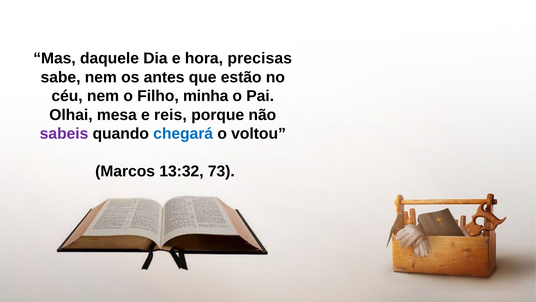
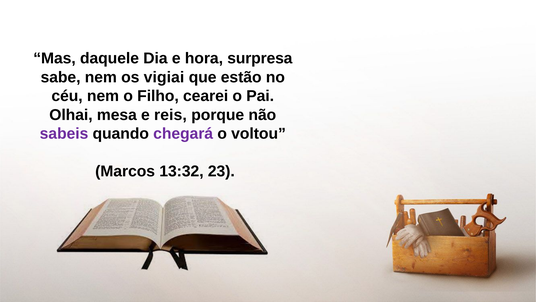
precisas: precisas -> surpresa (260, 58)
antes: antes -> vigiai (164, 77)
minha: minha -> cearei (206, 96)
chegará colour: blue -> purple (183, 133)
73: 73 -> 23 (221, 171)
